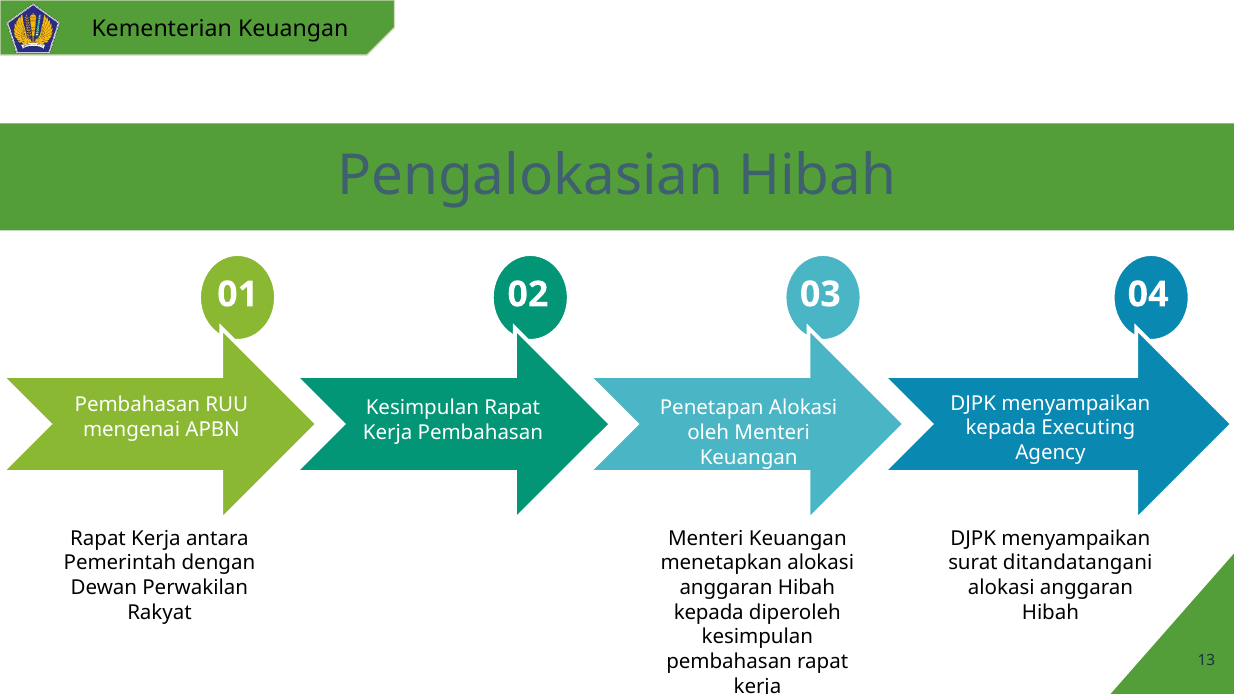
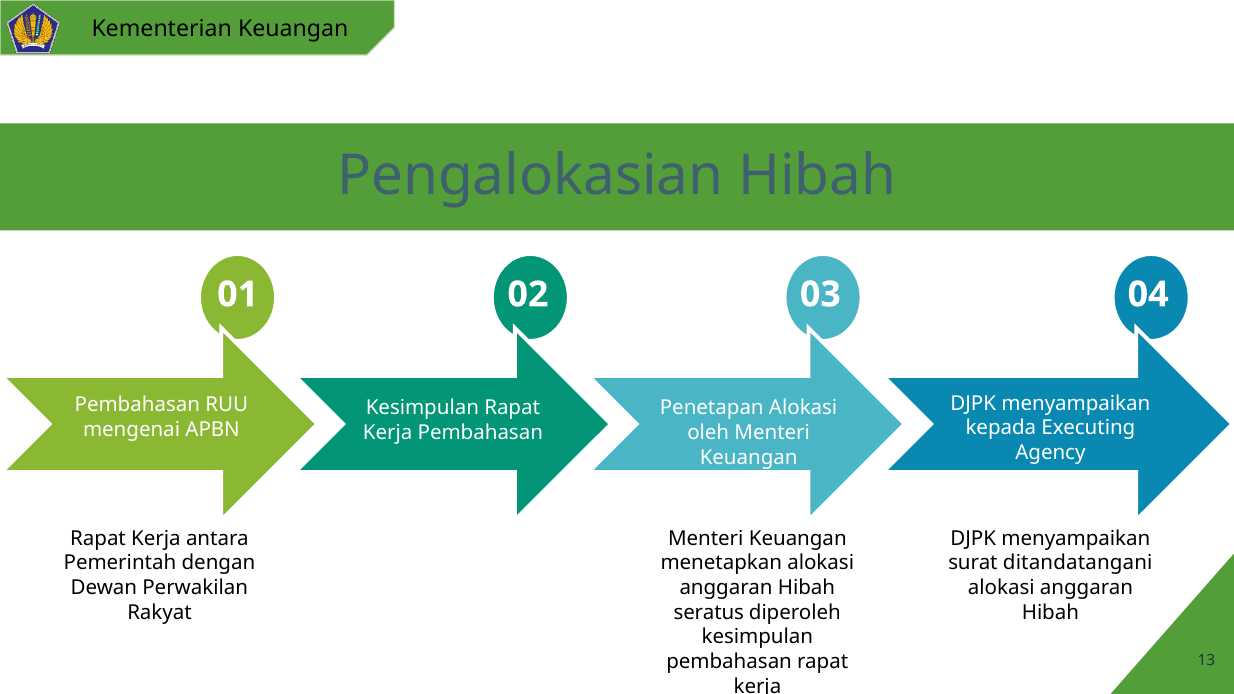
kepada: kepada -> seratus (709, 613)
